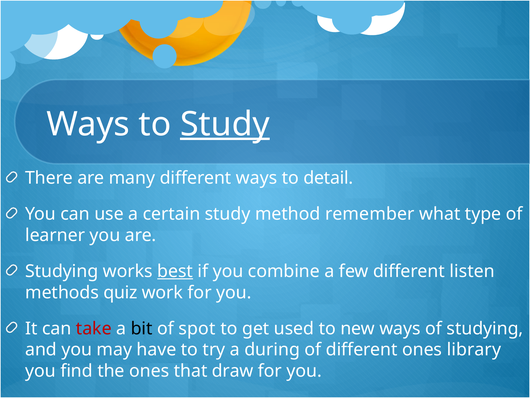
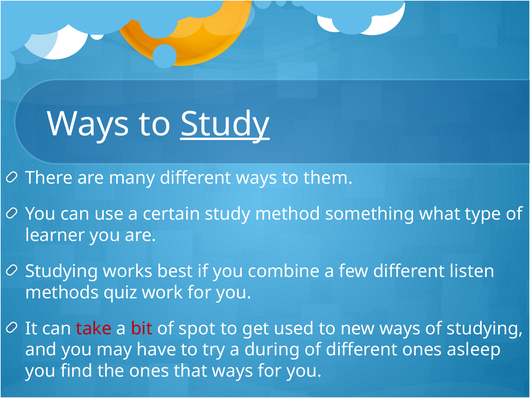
detail: detail -> them (328, 178)
remember: remember -> something (370, 214)
best underline: present -> none (175, 271)
bit colour: black -> red (142, 328)
library: library -> asleep (474, 349)
that draw: draw -> ways (233, 371)
